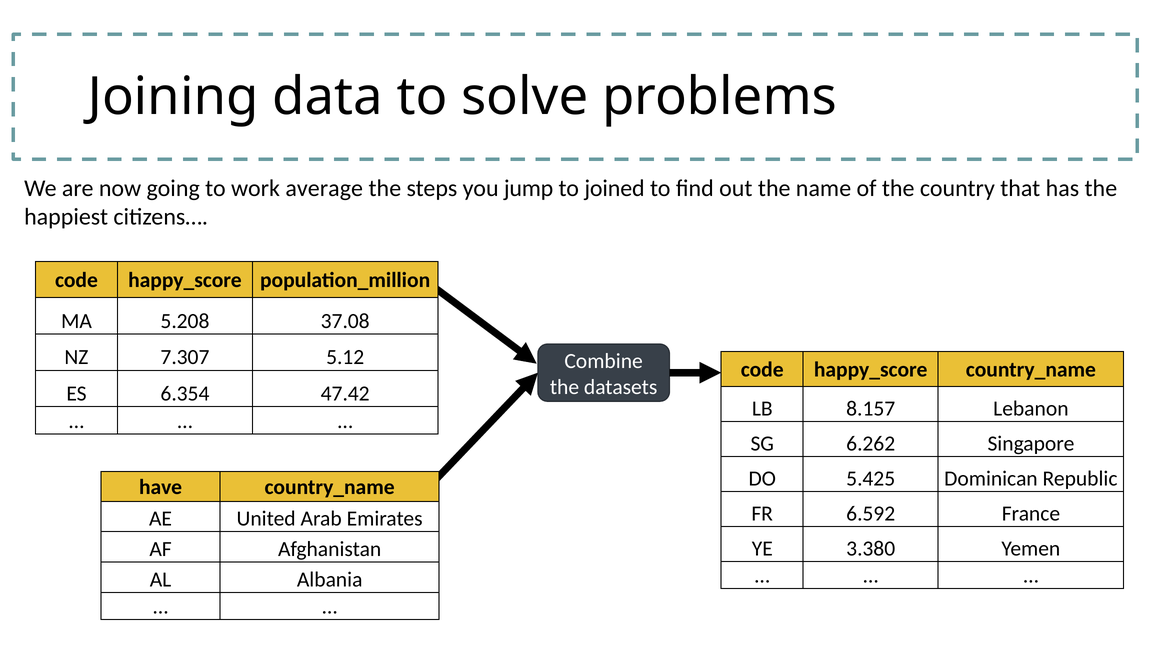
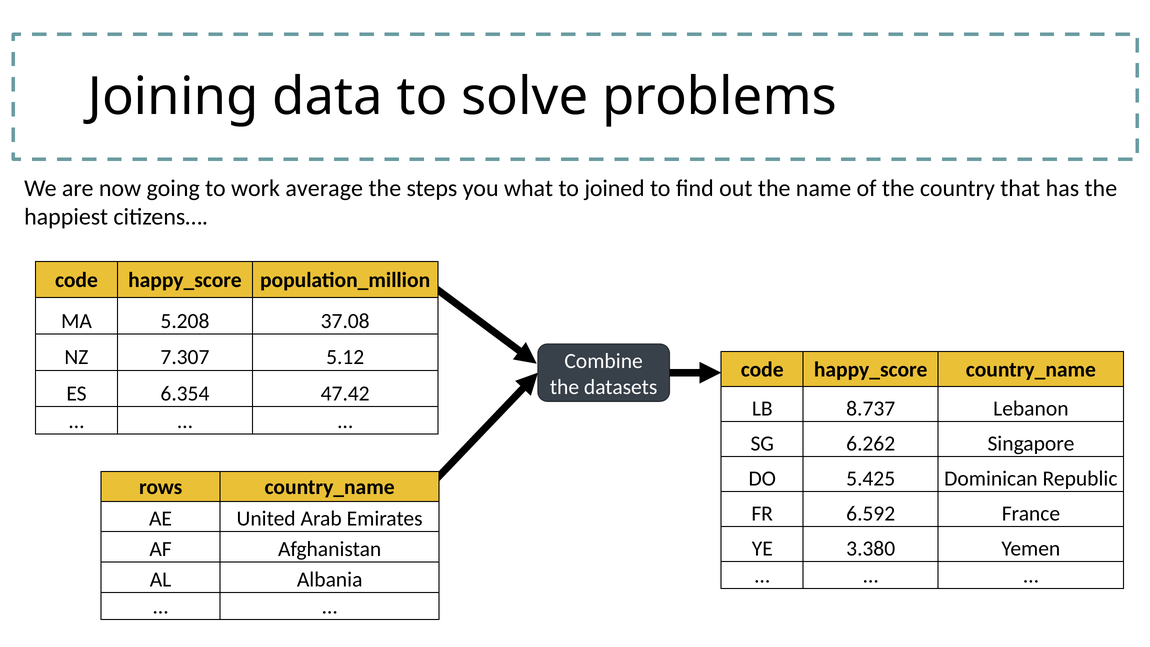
jump: jump -> what (529, 188)
8.157: 8.157 -> 8.737 (871, 408)
have: have -> rows (161, 487)
